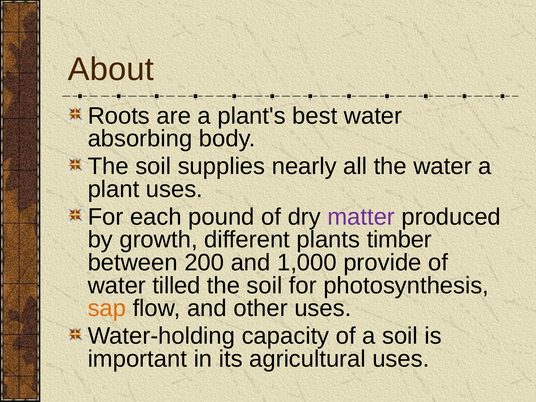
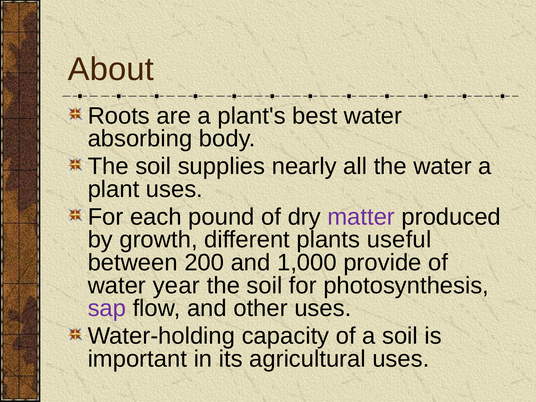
timber: timber -> useful (399, 240)
tilled: tilled -> year (176, 286)
sap colour: orange -> purple (107, 308)
